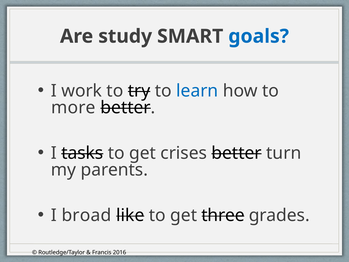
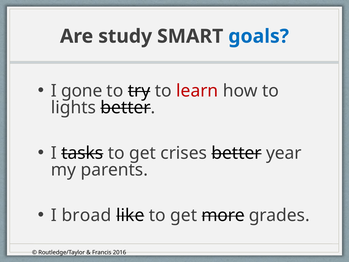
work: work -> gone (82, 91)
learn colour: blue -> red (197, 91)
more: more -> lights (73, 108)
turn: turn -> year (284, 153)
three: three -> more (223, 215)
